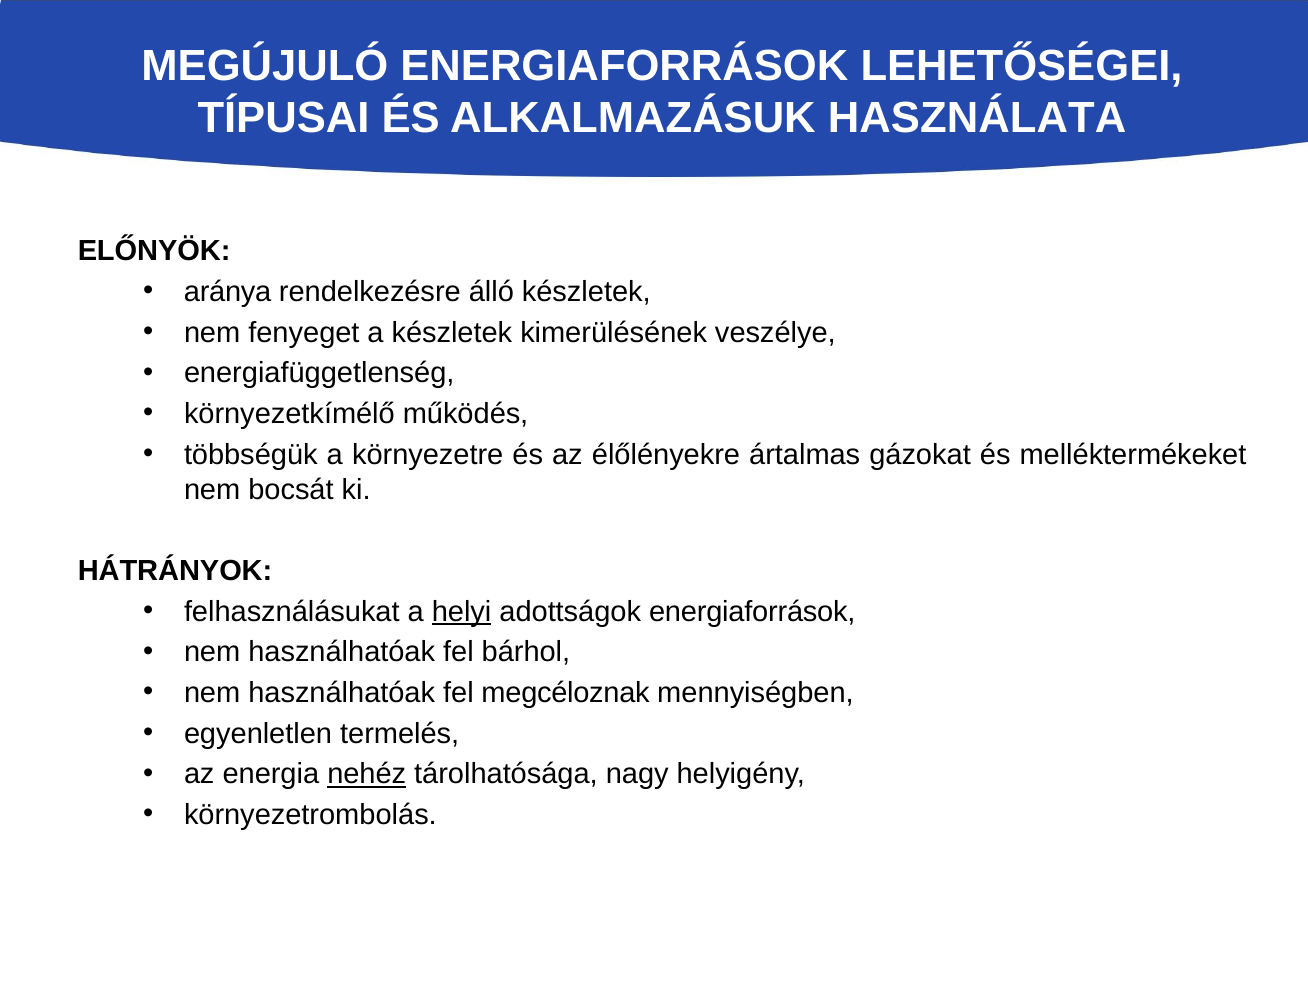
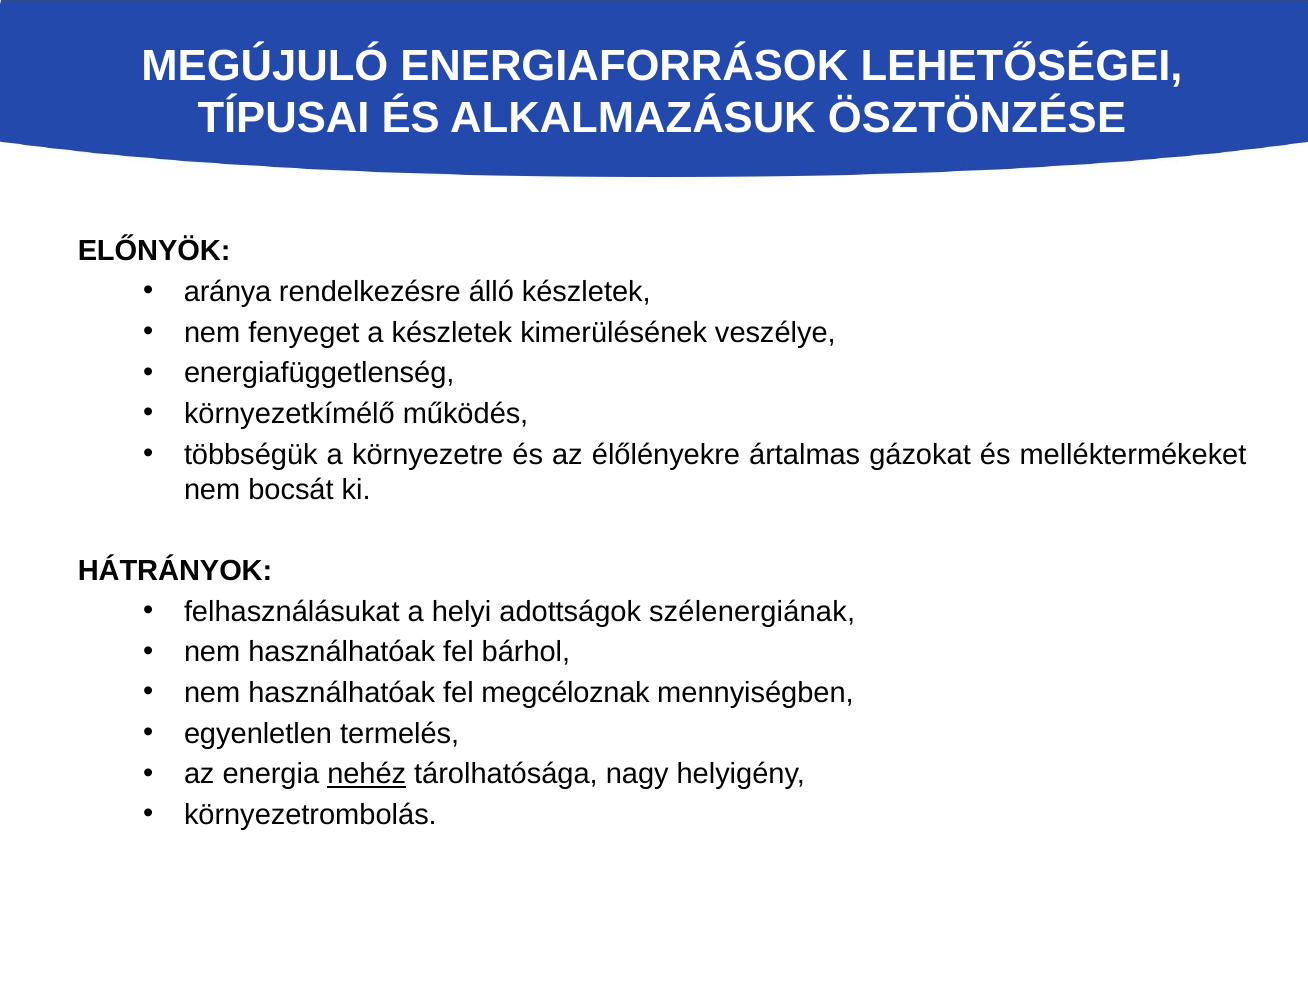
HASZNÁLATA: HASZNÁLATA -> ÖSZTÖNZÉSE (977, 118)
helyi underline: present -> none (462, 612)
adottságok energiaforrások: energiaforrások -> szélenergiának (752, 612)
